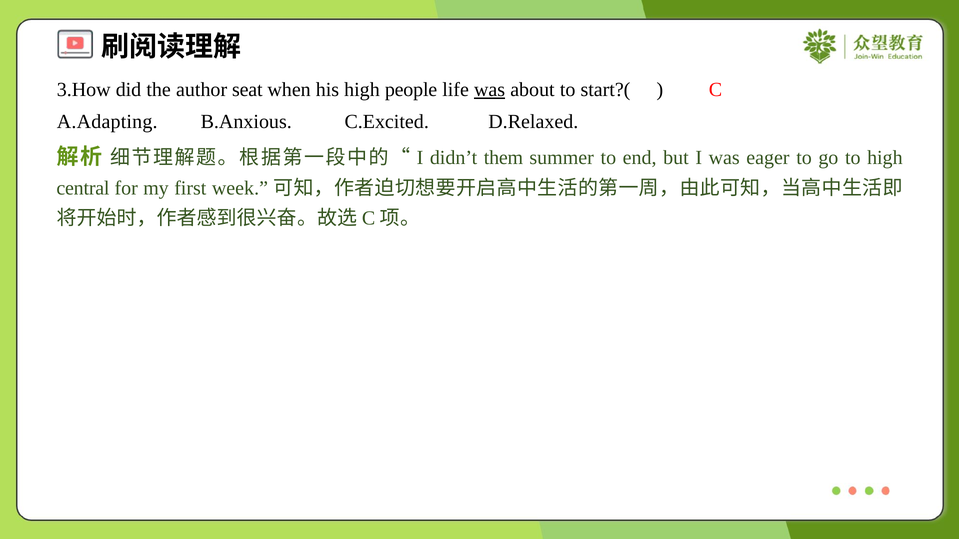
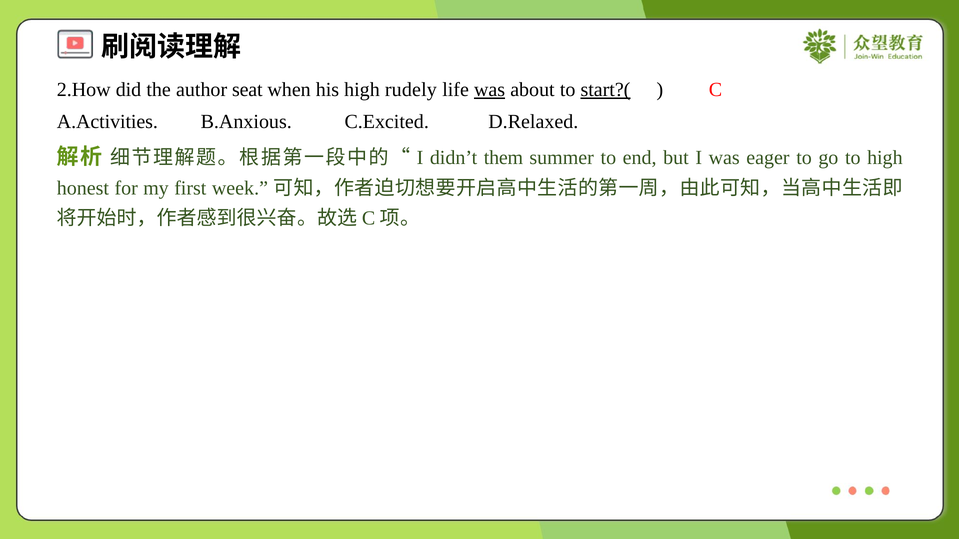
3.How: 3.How -> 2.How (84, 90)
people: people -> rudely (411, 90)
start?( underline: none -> present (605, 90)
A.Adapting: A.Adapting -> A.Activities (107, 122)
central: central -> honest (83, 188)
